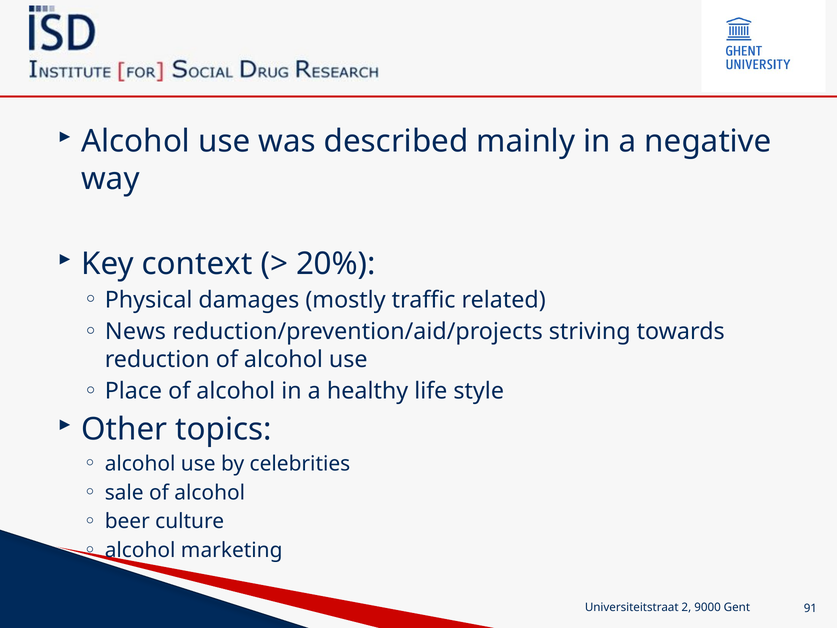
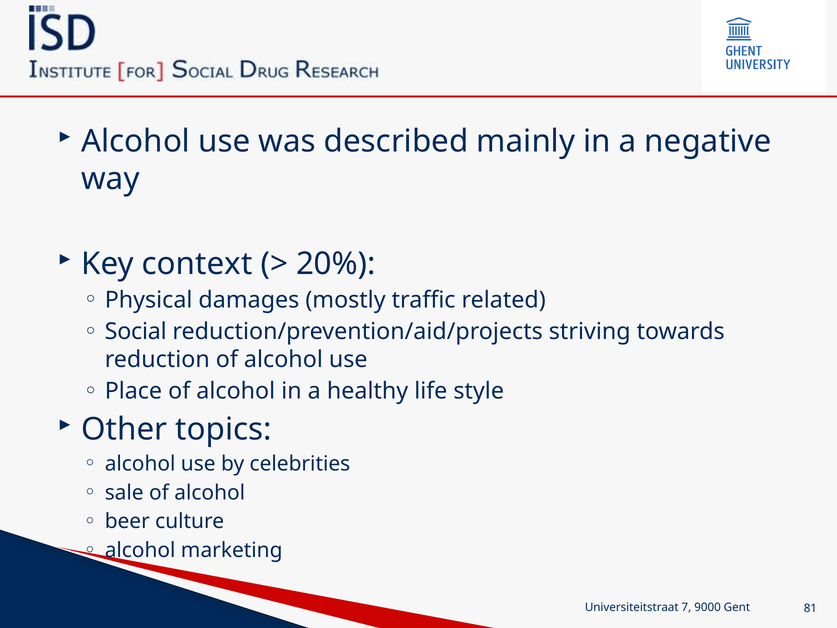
News: News -> Social (136, 331)
2: 2 -> 7 (686, 607)
91: 91 -> 81 (810, 608)
